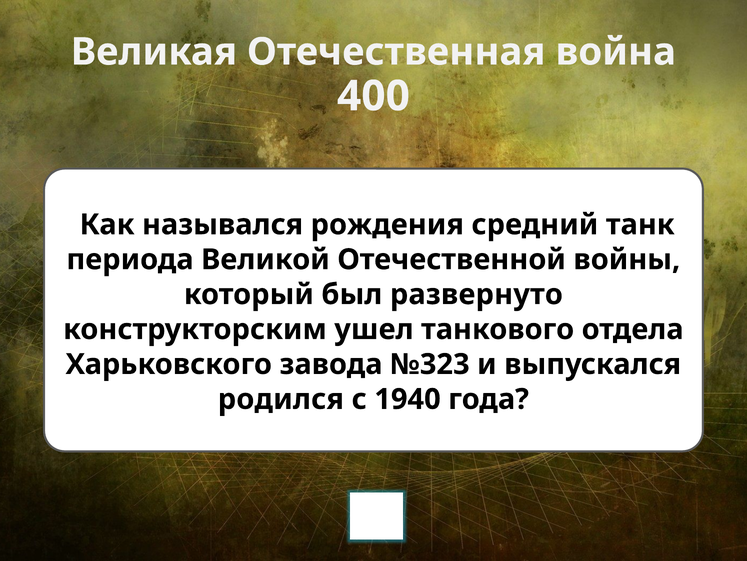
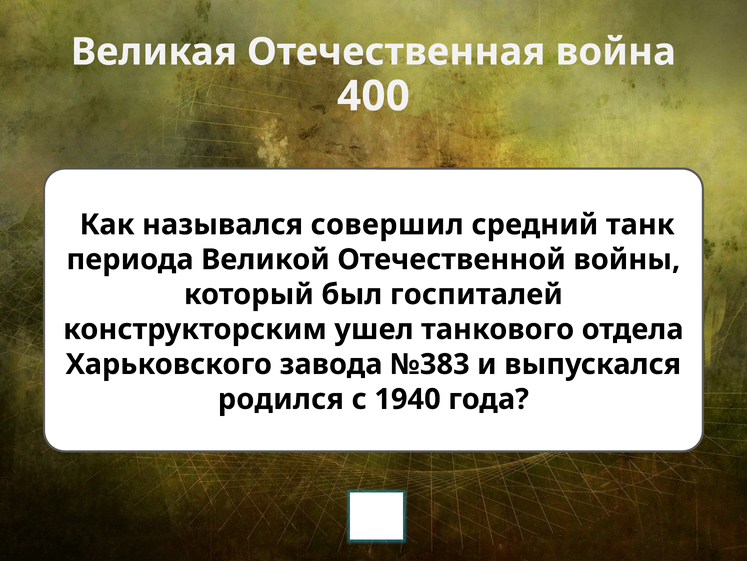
рождения: рождения -> совершил (387, 224)
развернуто: развернуто -> госпиталей (476, 294)
№323: №323 -> №383 (430, 364)
